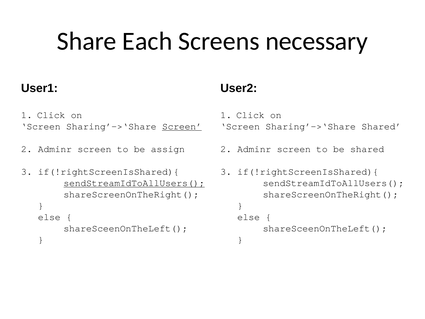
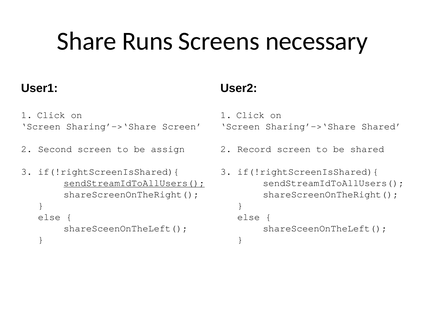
Each: Each -> Runs (148, 41)
Screen underline: present -> none (182, 126)
Adminr: Adminr -> Second (55, 149)
Adminr: Adminr -> Record (254, 149)
